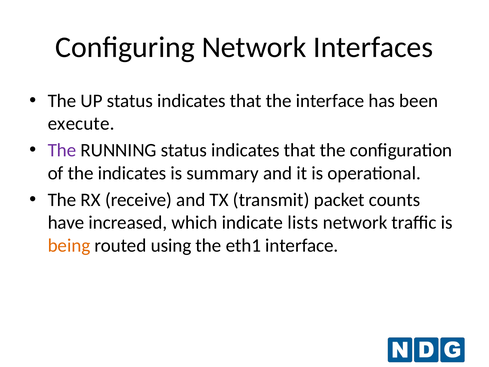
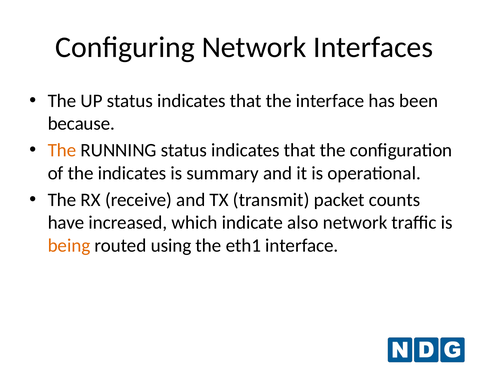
execute: execute -> because (81, 124)
The colour: purple -> orange (62, 150)
lists: lists -> also (303, 223)
